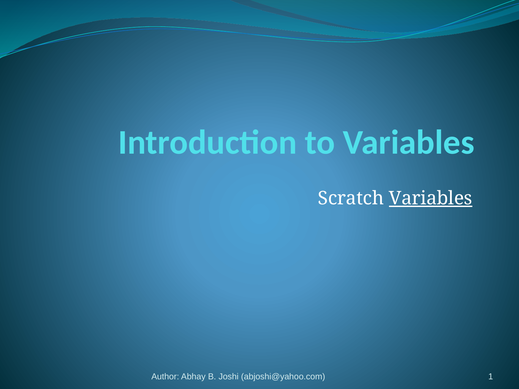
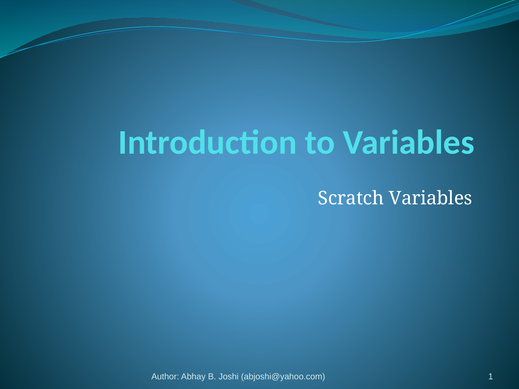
Variables underline: present -> none (431, 198)
